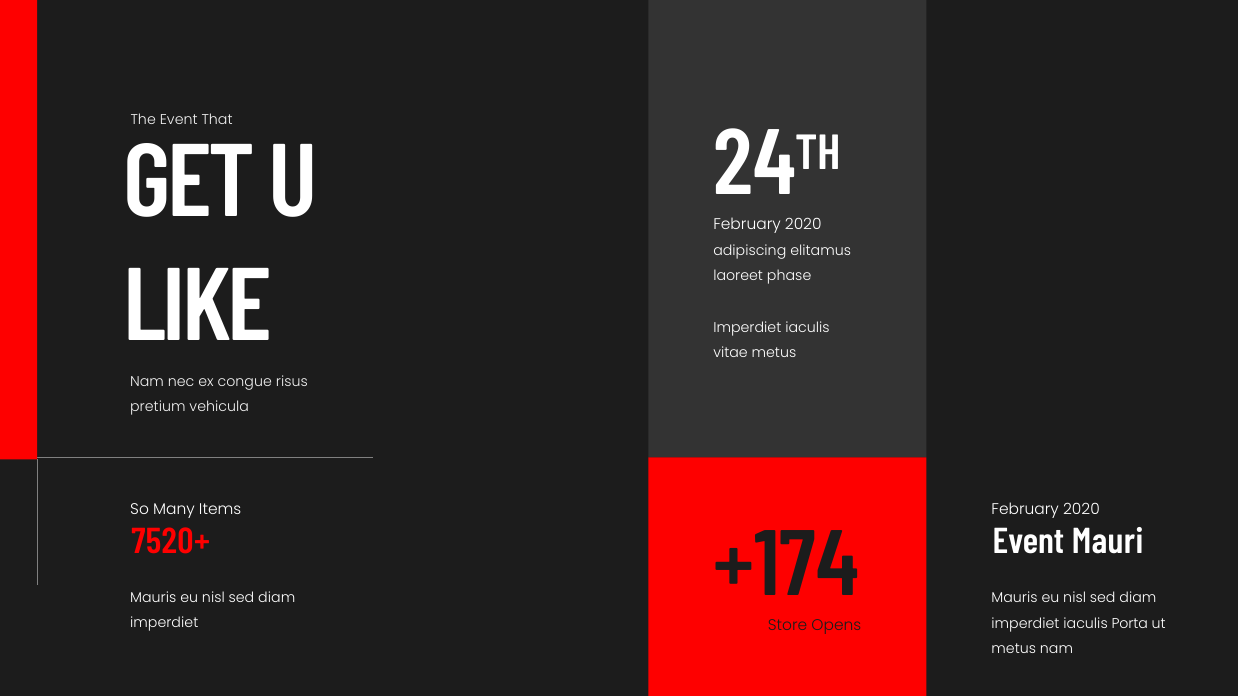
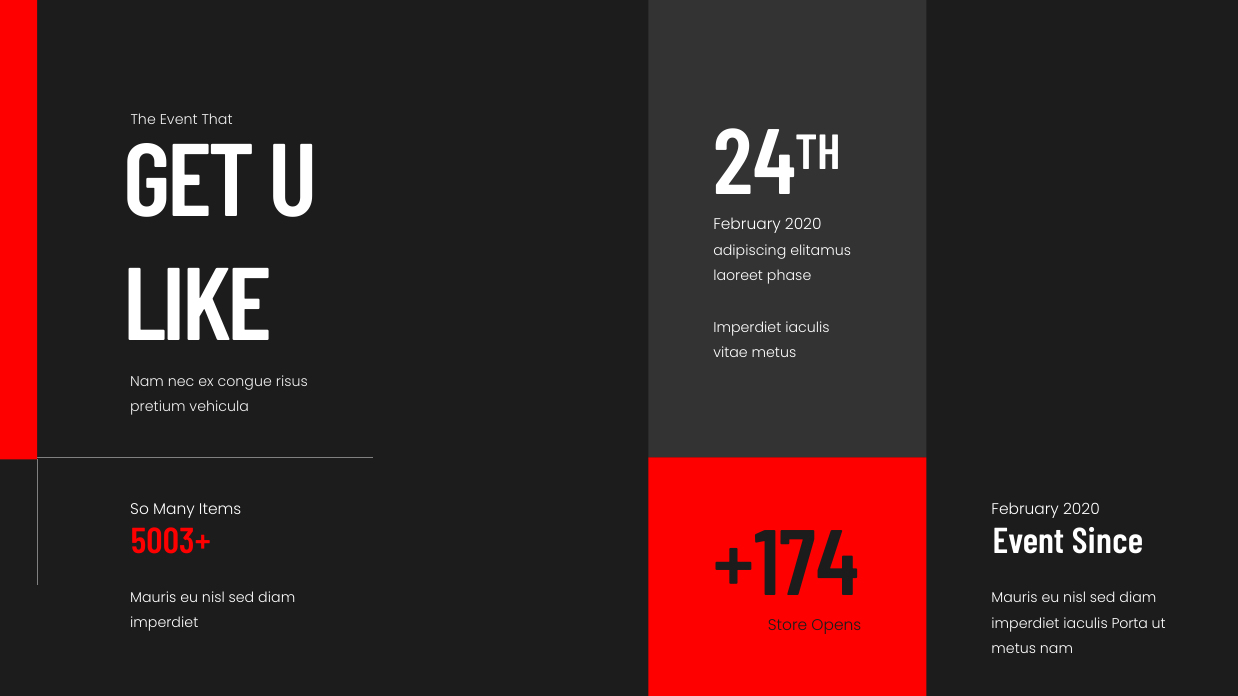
7520+: 7520+ -> 5003+ (171, 541)
Mauri: Mauri -> Since (1108, 541)
